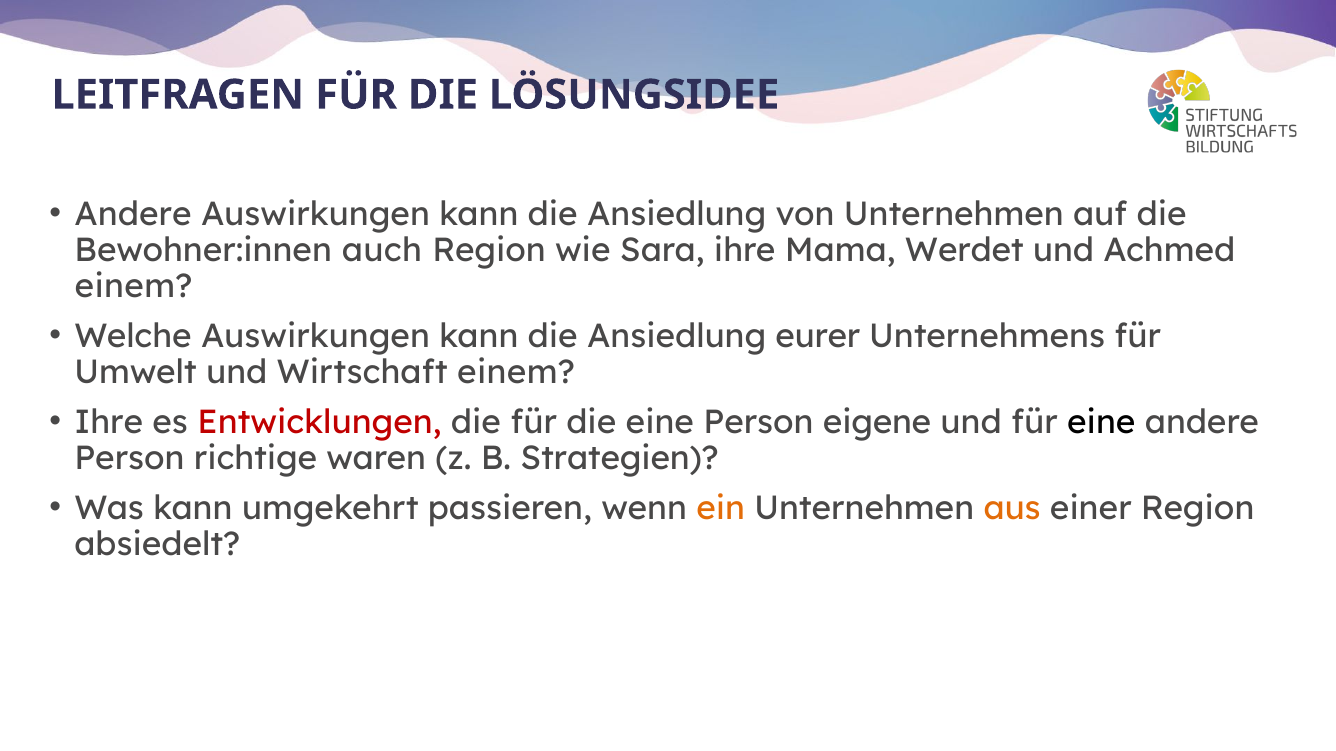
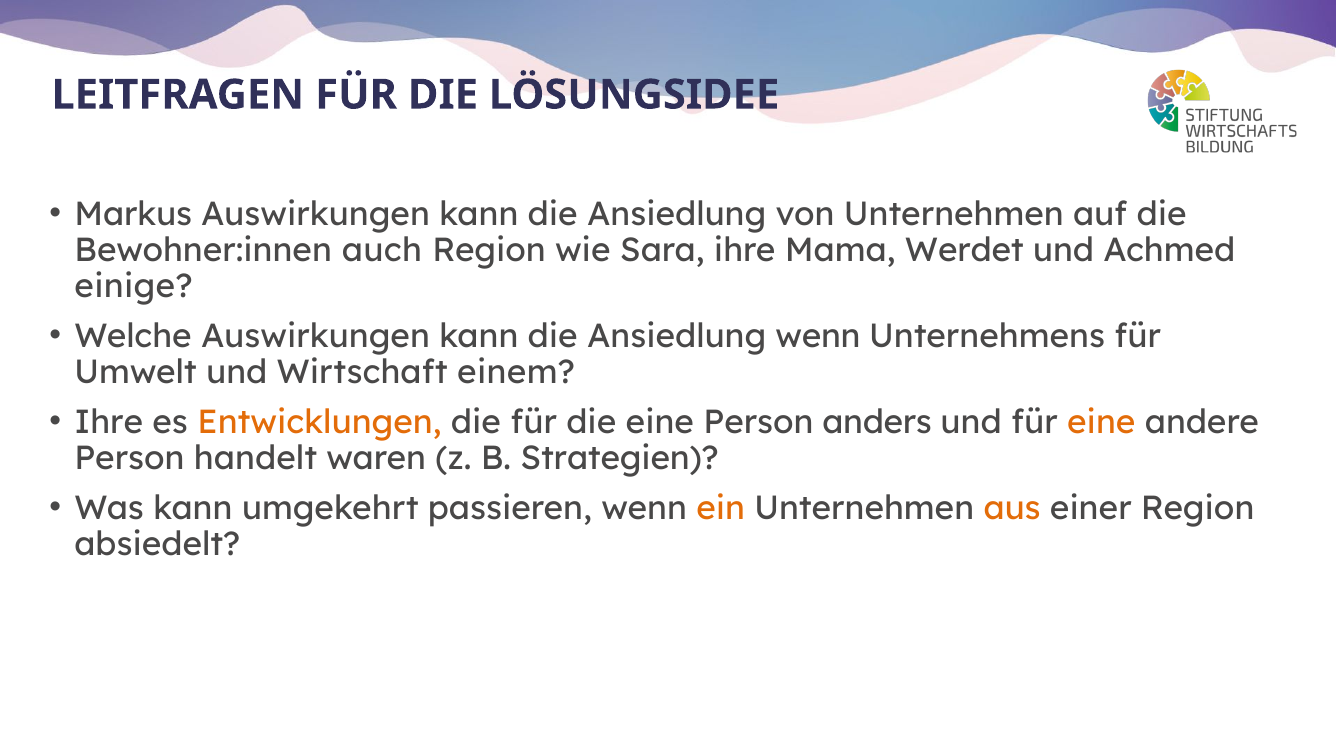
Andere: Andere -> Markus (133, 214)
einem: einem -> einige (134, 286)
Ansiedlung eurer: eurer -> wenn (818, 336)
Entwicklungen colour: red -> orange (319, 422)
eigene: eigene -> anders (877, 422)
eine colour: black -> orange (1101, 422)
richtige: richtige -> handelt (256, 459)
